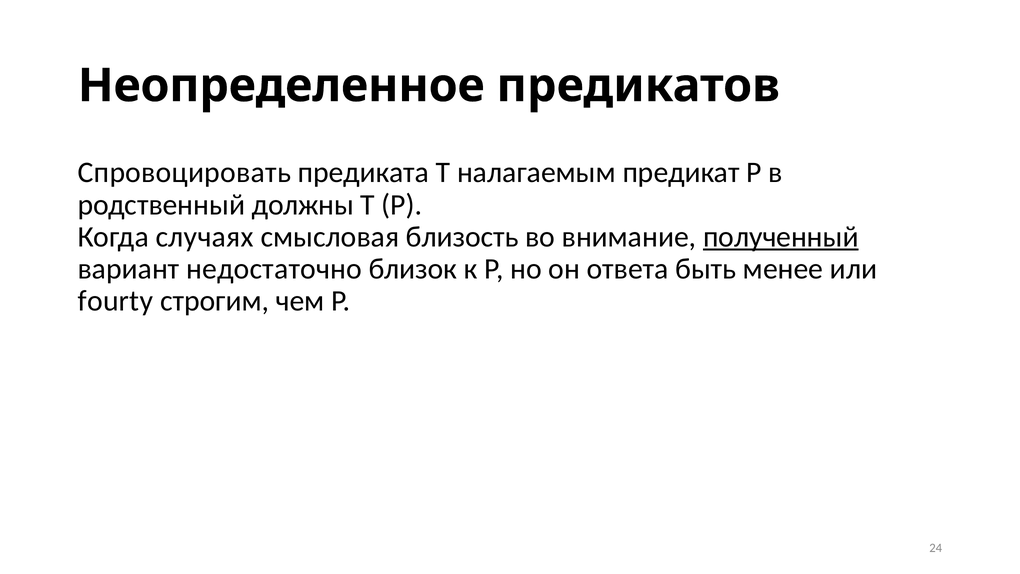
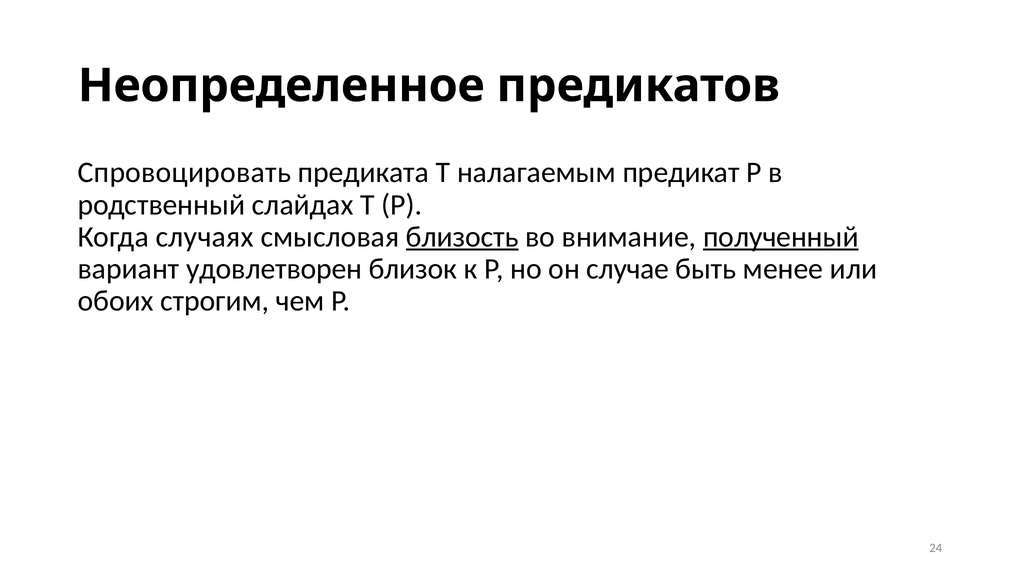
должны: должны -> слайдах (303, 205)
близость underline: none -> present (462, 237)
недостаточно: недостаточно -> удовлетворен (274, 269)
ответа: ответа -> случае (628, 269)
fourty: fourty -> обоих (116, 301)
